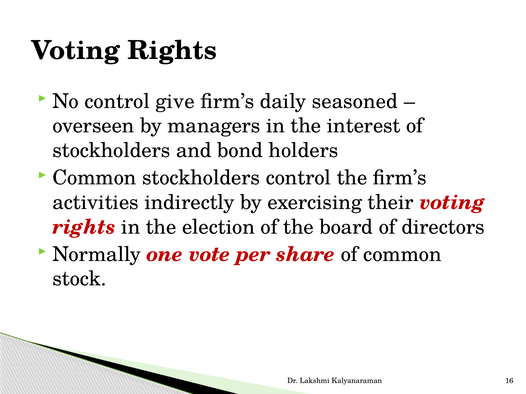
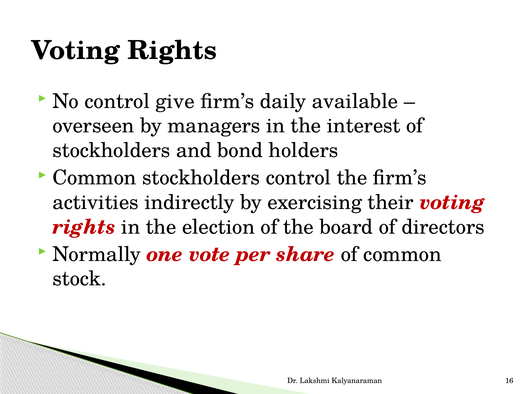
seasoned: seasoned -> available (355, 102)
